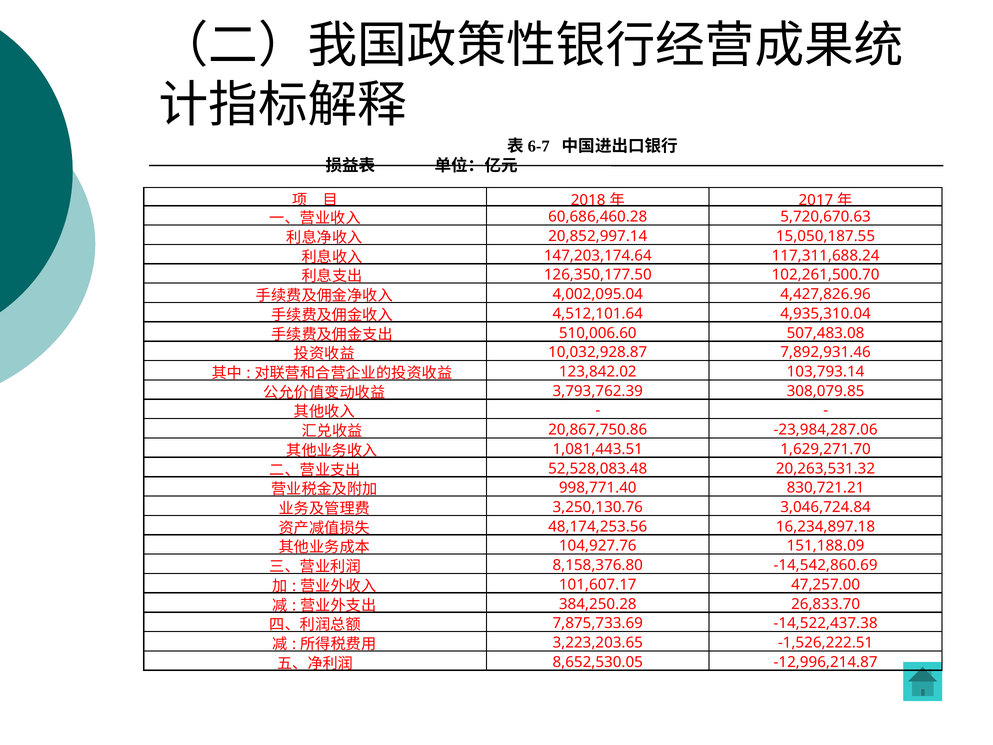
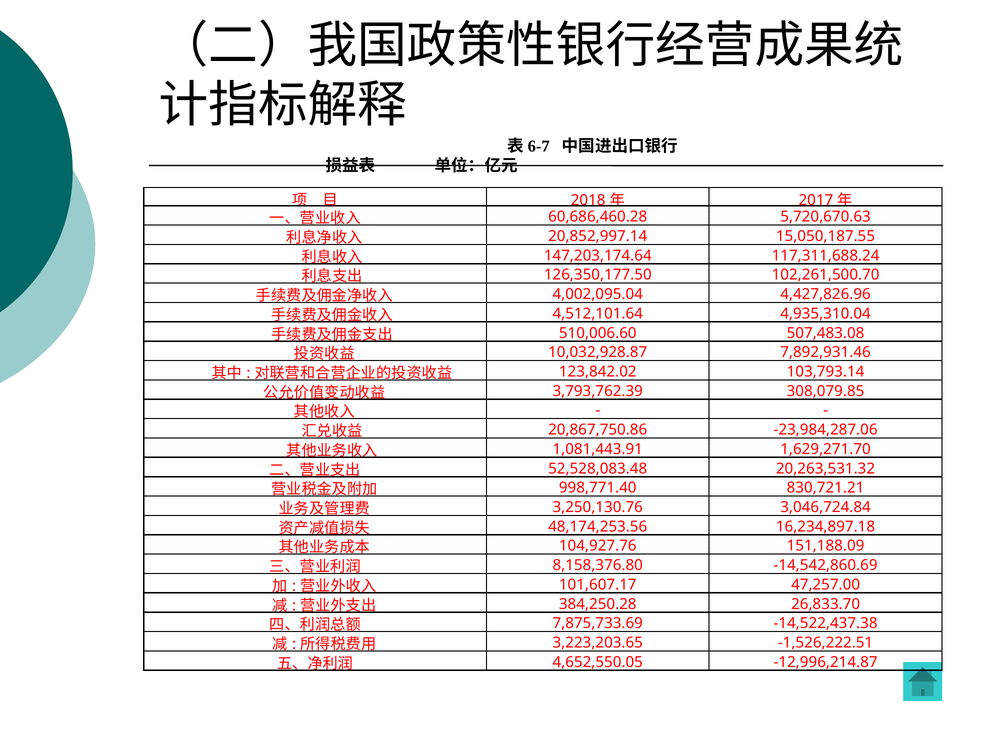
1,081,443.51: 1,081,443.51 -> 1,081,443.91 (598, 449)
8,652,530.05: 8,652,530.05 -> 4,652,550.05 (598, 662)
